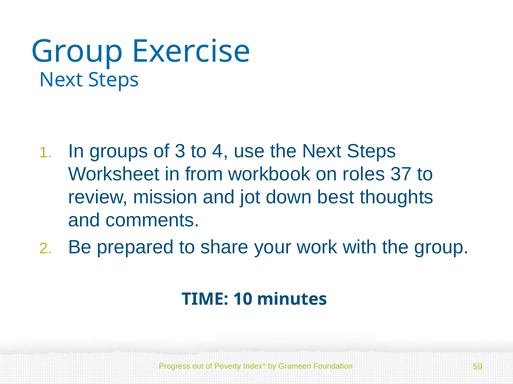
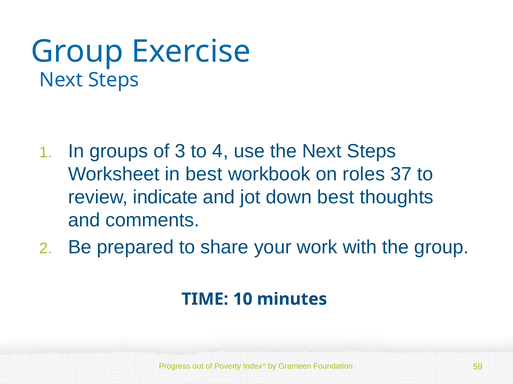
in from: from -> best (204, 174)
mission: mission -> indicate (165, 198)
